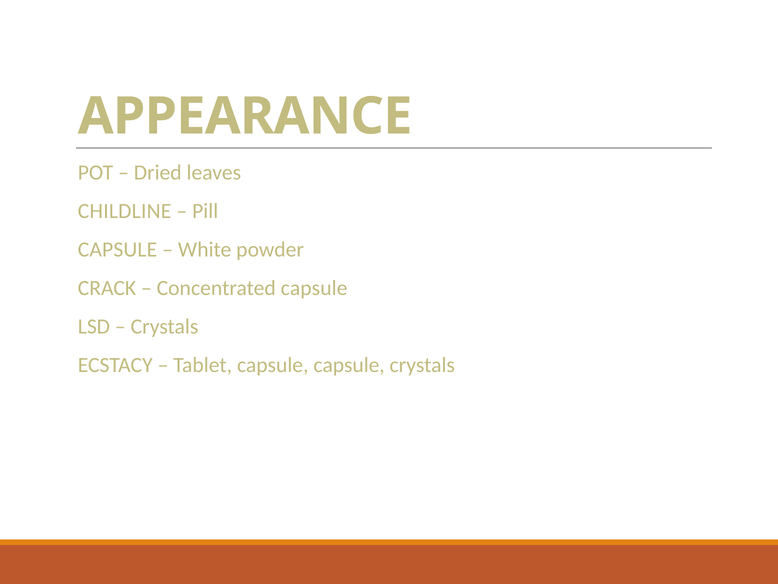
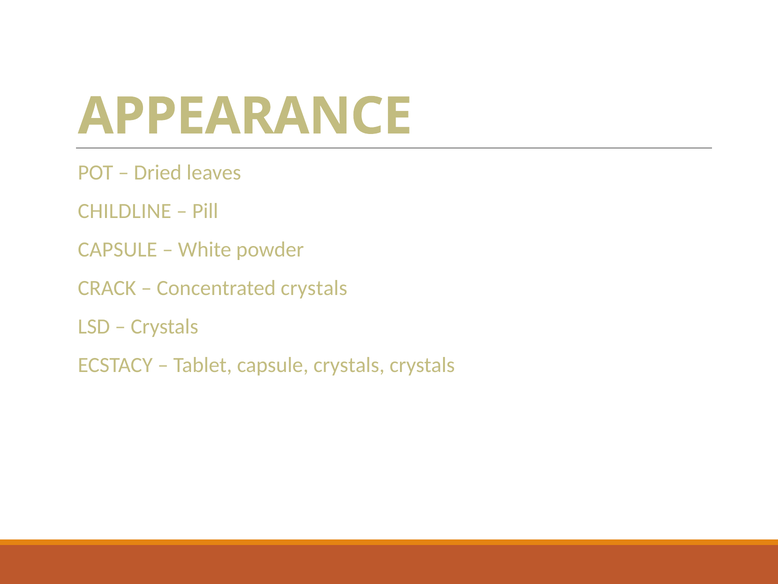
Concentrated capsule: capsule -> crystals (314, 288)
capsule capsule: capsule -> crystals (349, 365)
